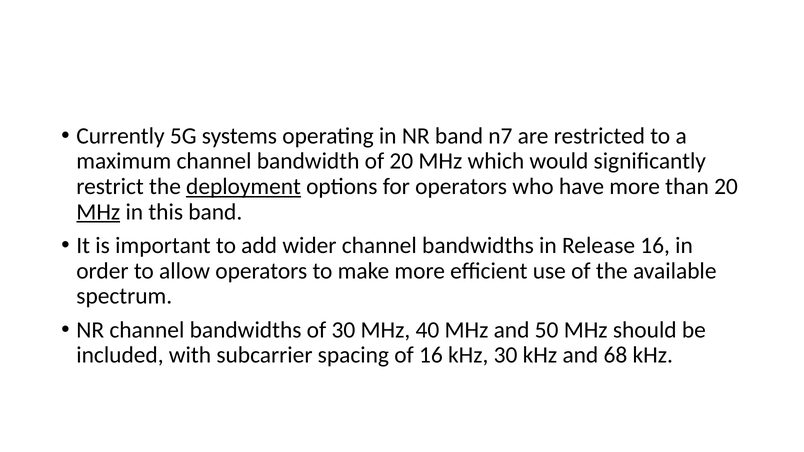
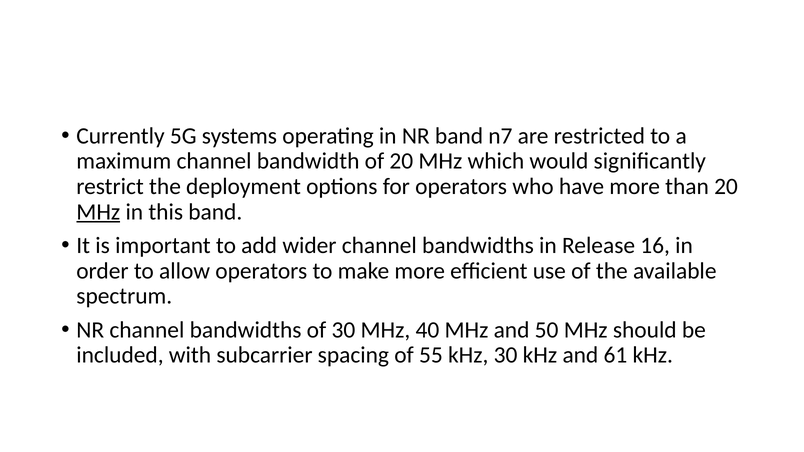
deployment underline: present -> none (243, 187)
of 16: 16 -> 55 (431, 355)
68: 68 -> 61 (615, 355)
